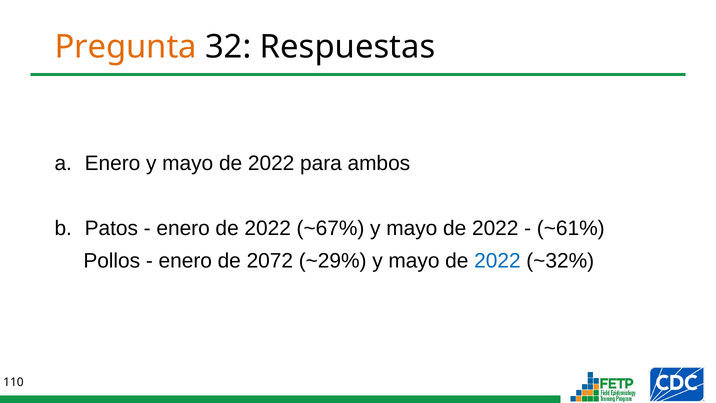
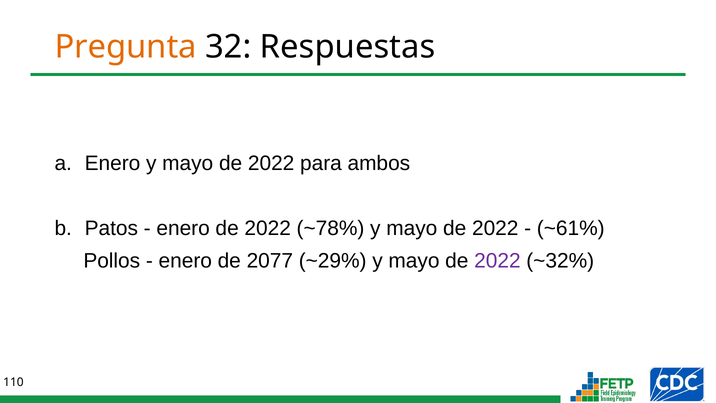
~67%: ~67% -> ~78% (331, 228)
2072: 2072 -> 2077 (270, 261)
2022 colour: blue -> purple (497, 261)
